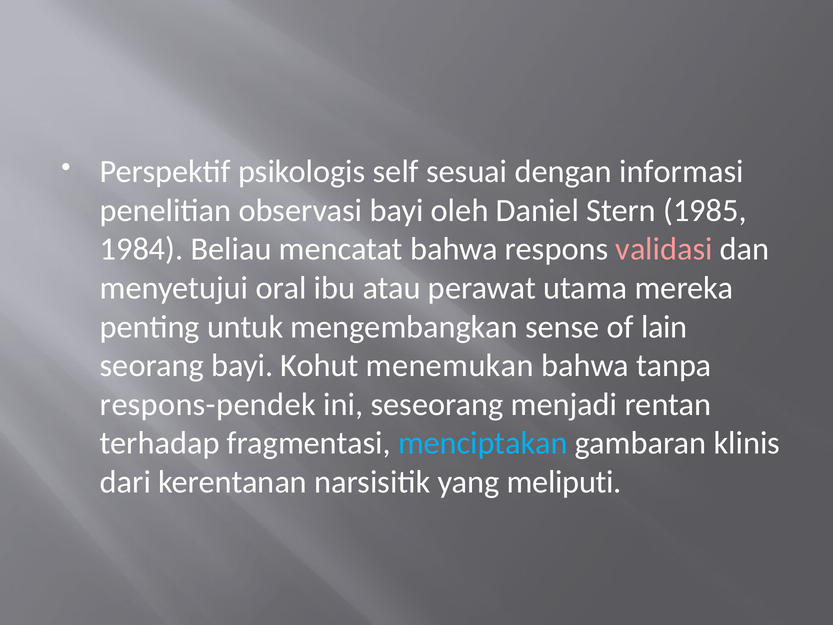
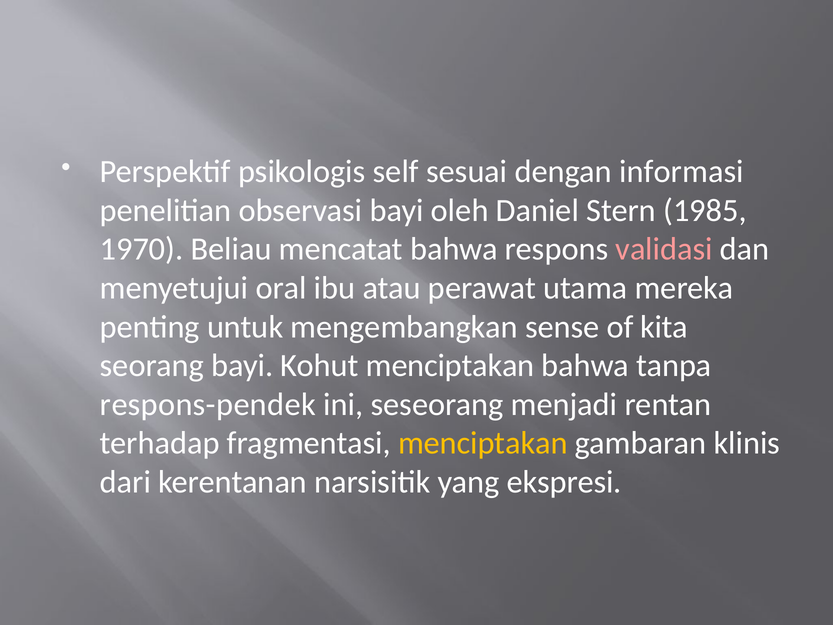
1984: 1984 -> 1970 (142, 249)
lain: lain -> kita (664, 327)
Kohut menemukan: menemukan -> menciptakan (450, 366)
menciptakan colour: light blue -> yellow (483, 443)
meliputi: meliputi -> ekspresi (564, 482)
